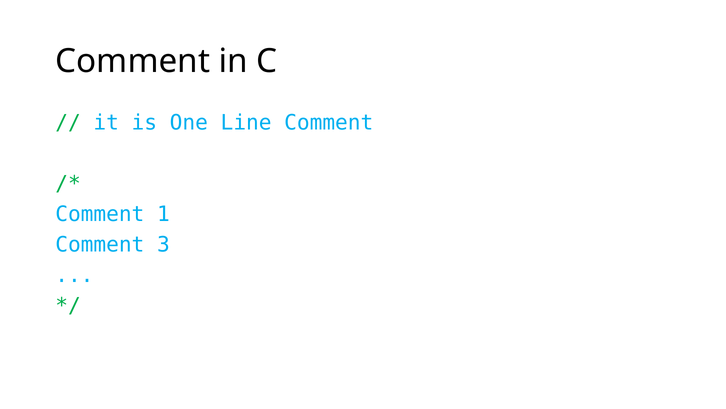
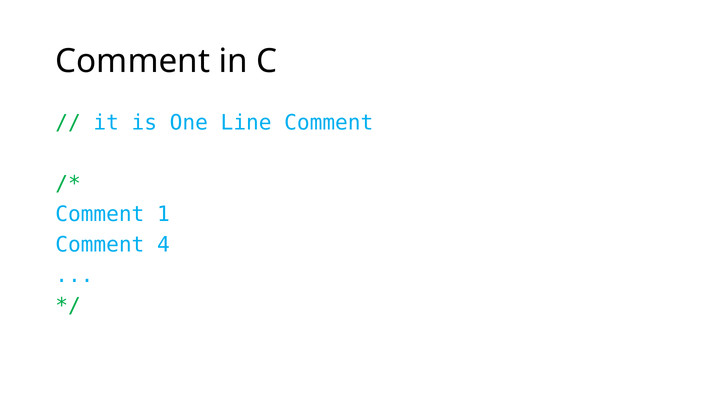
3: 3 -> 4 (163, 245)
